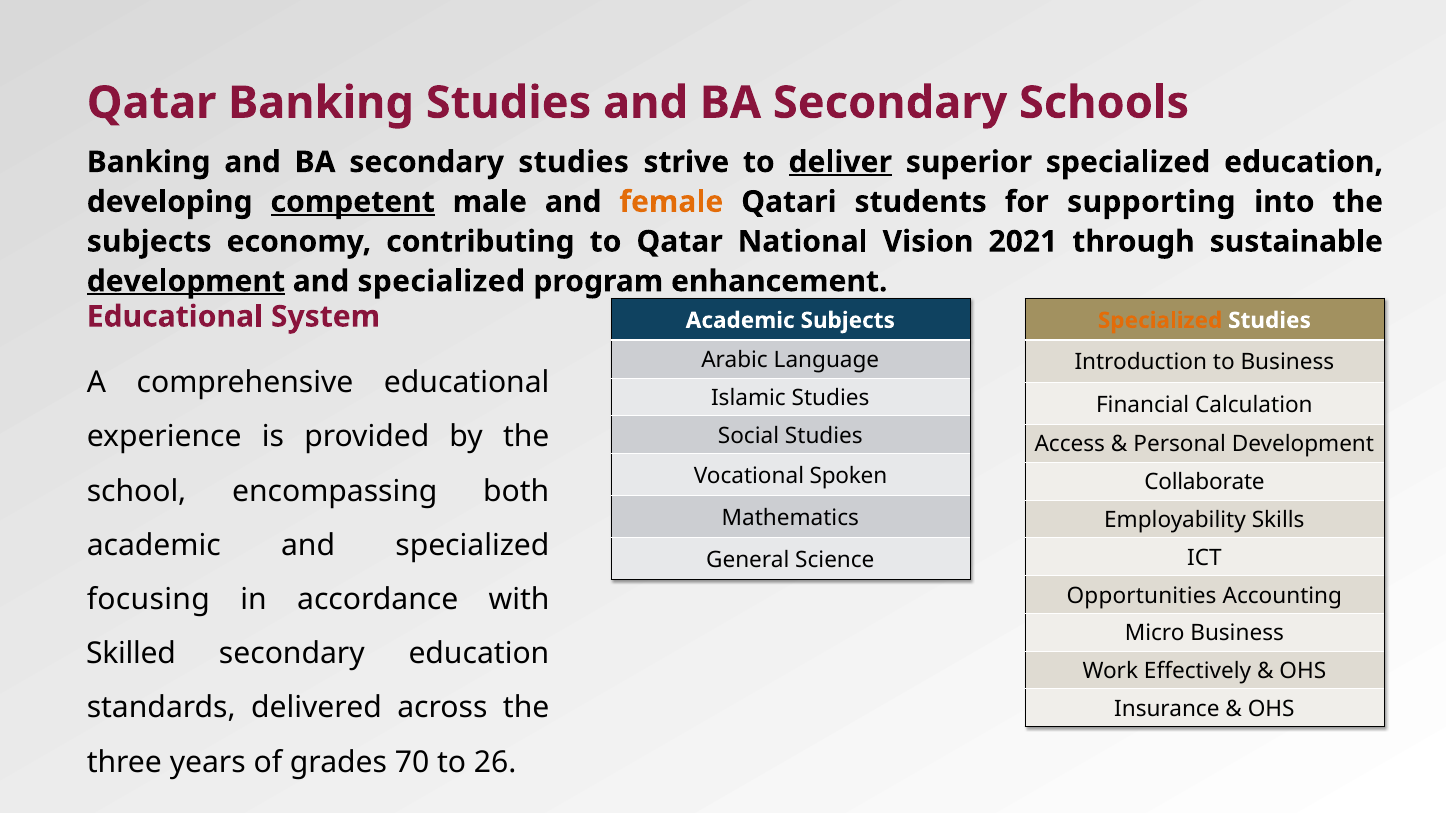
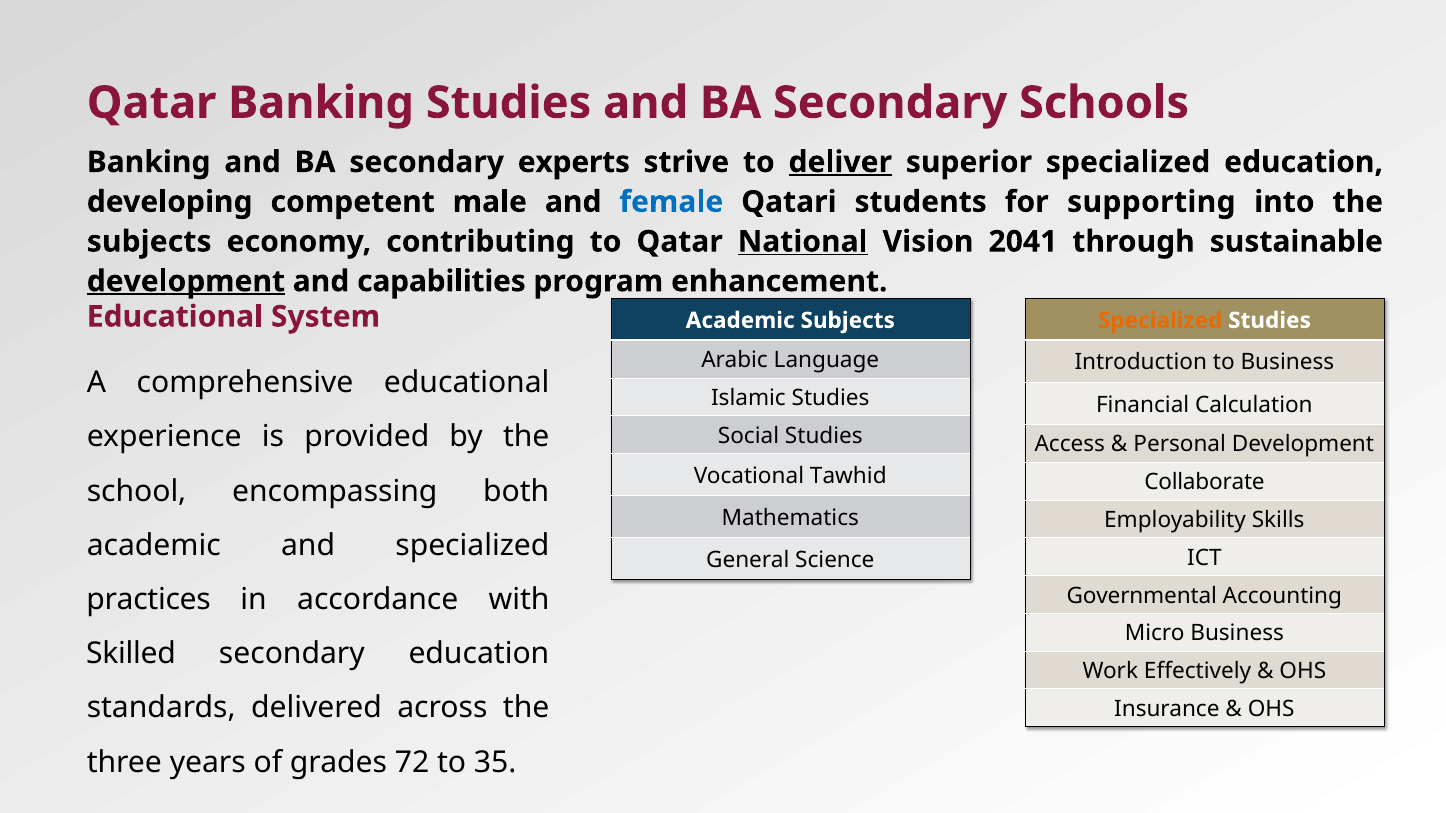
secondary studies: studies -> experts (574, 162)
competent underline: present -> none (353, 202)
female colour: orange -> blue (671, 202)
National underline: none -> present (803, 242)
2021: 2021 -> 2041 (1023, 242)
specialized: specialized -> capabilities (441, 281)
Spoken: Spoken -> Tawhid (848, 476)
Opportunities: Opportunities -> Governmental (1142, 596)
focusing: focusing -> practices (149, 600)
70: 70 -> 72 (412, 762)
26: 26 -> 35 (495, 762)
